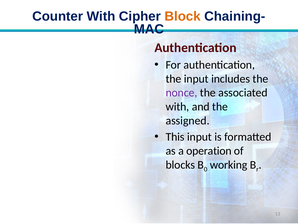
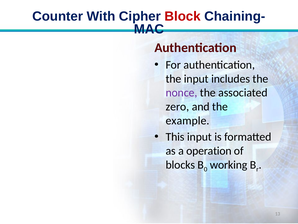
Block colour: orange -> red (183, 16)
with: with -> zero (177, 106)
assigned: assigned -> example (188, 120)
